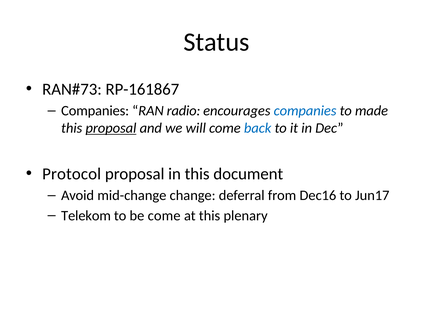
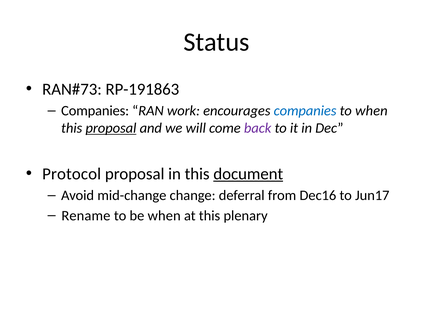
RP-161867: RP-161867 -> RP-191863 (142, 89)
radio: radio -> work (183, 111)
to made: made -> when (371, 111)
back colour: blue -> purple (258, 128)
document underline: none -> present (248, 174)
Telekom: Telekom -> Rename (86, 215)
be come: come -> when (164, 215)
